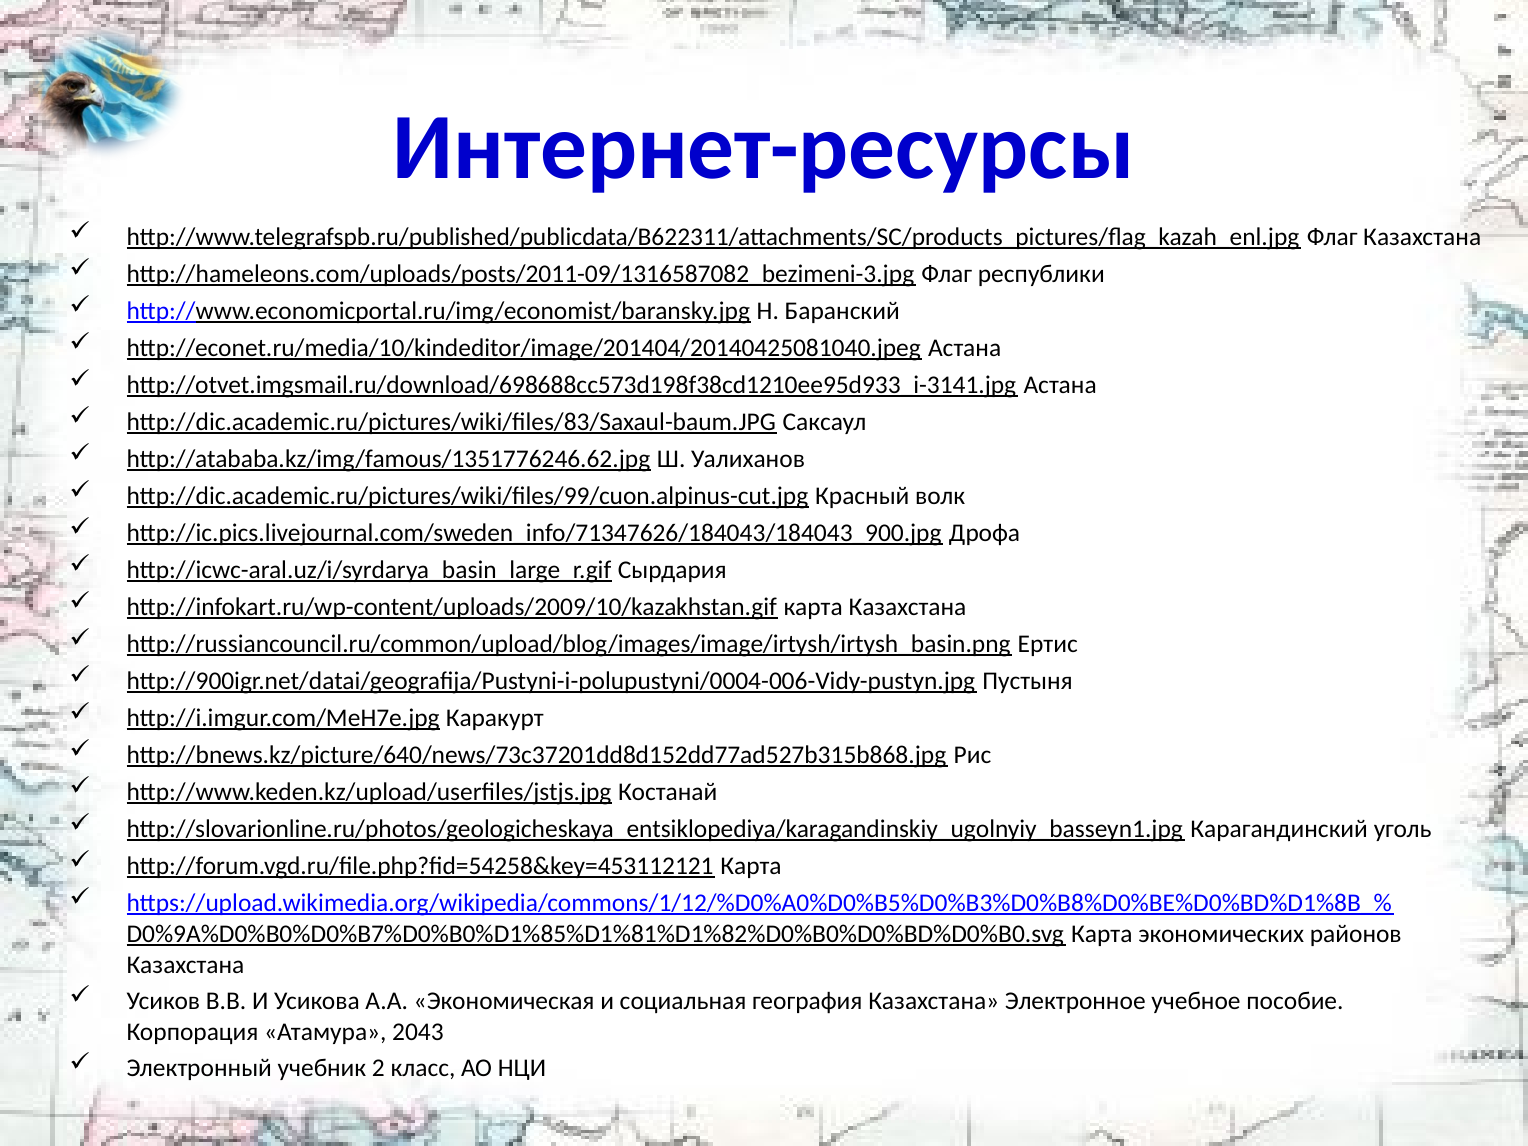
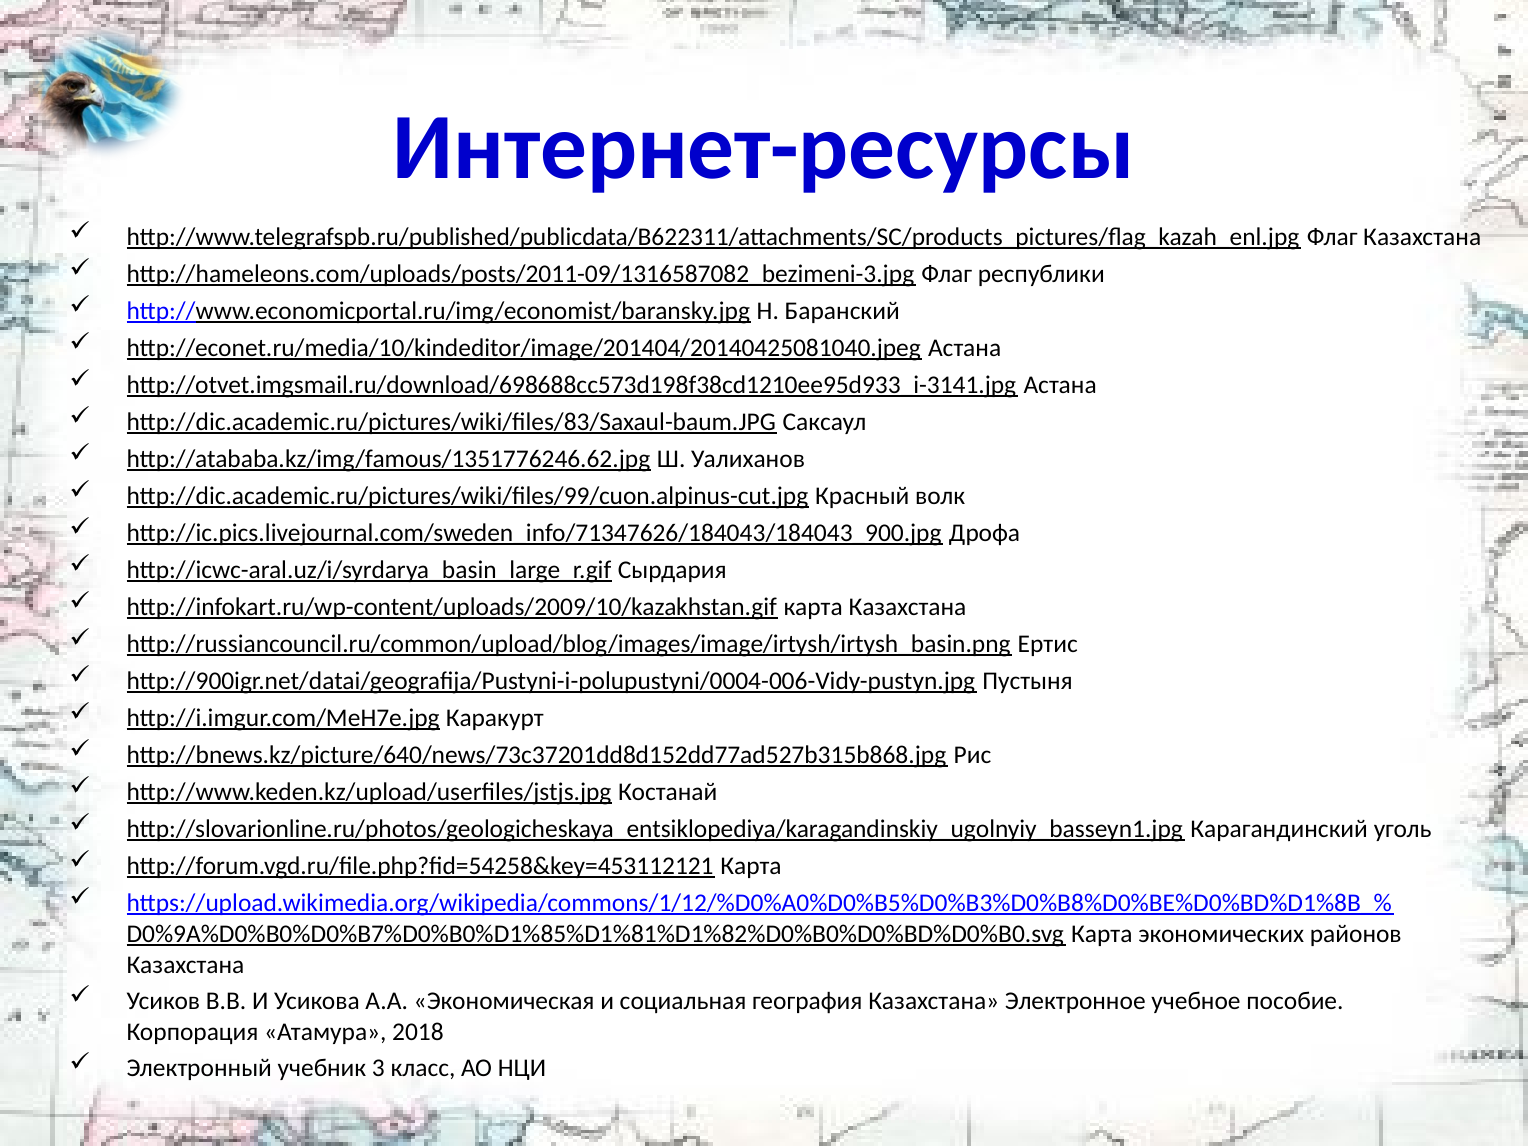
2043: 2043 -> 2018 (418, 1032)
2: 2 -> 3 (378, 1068)
